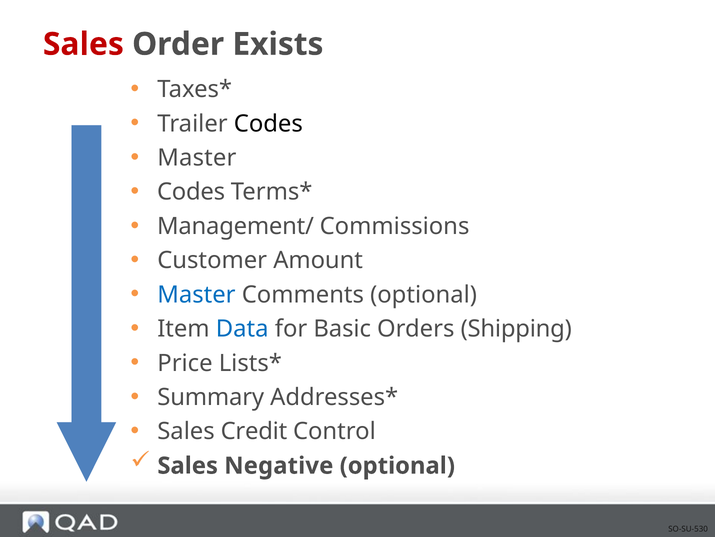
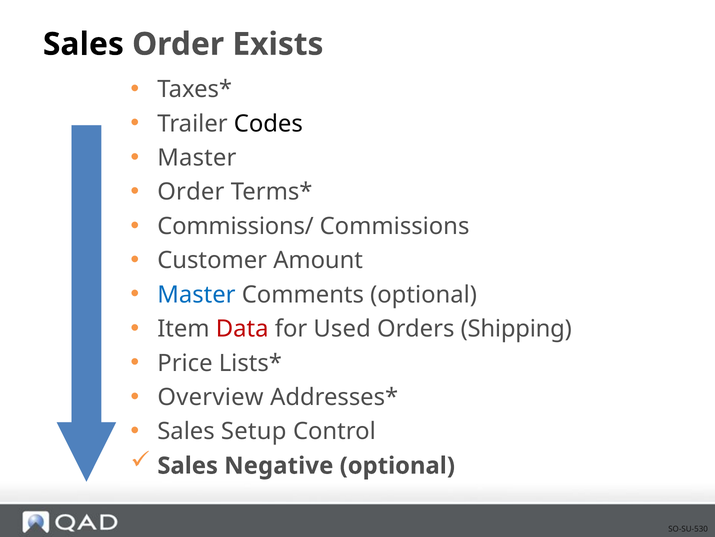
Sales colour: red -> black (83, 44)
Codes: Codes -> Order (191, 192)
Management/: Management/ -> Commissions/ (235, 226)
Data colour: blue -> red (242, 328)
Basic: Basic -> Used (342, 328)
Summary: Summary -> Overview (211, 397)
Credit: Credit -> Setup (254, 431)
